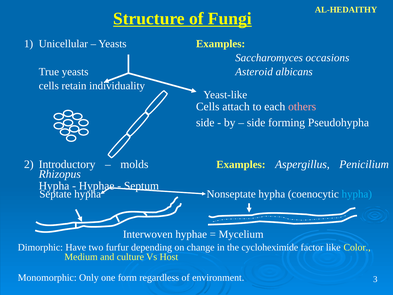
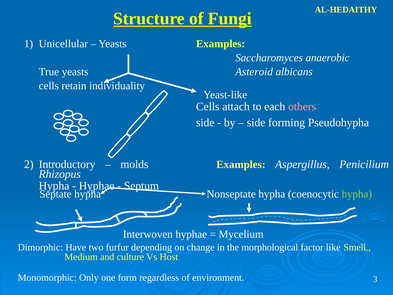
occasions: occasions -> anaerobic (328, 58)
hypha colour: light blue -> light green (357, 194)
cycloheximide: cycloheximide -> morphological (270, 247)
Color: Color -> Smell (357, 247)
